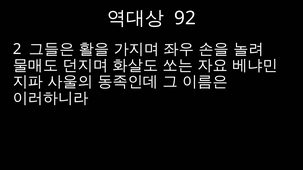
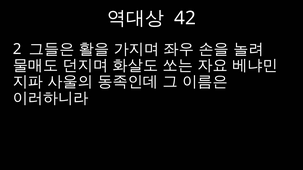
92: 92 -> 42 (185, 18)
